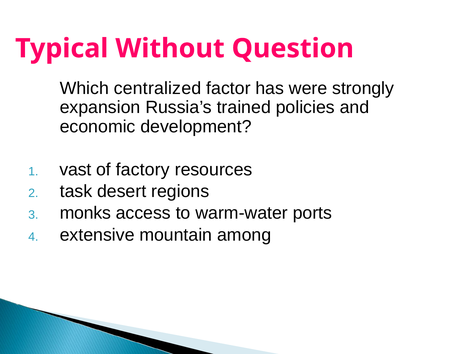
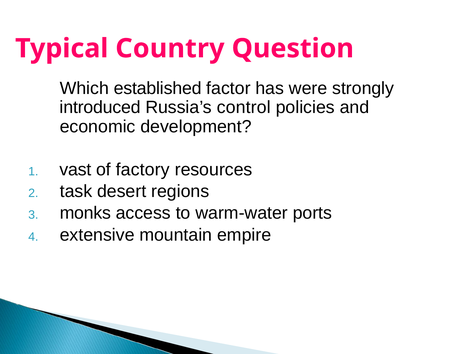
Without: Without -> Country (170, 48)
centralized: centralized -> established (158, 88)
expansion: expansion -> introduced (100, 107)
trained: trained -> control (244, 107)
among: among -> empire (244, 235)
